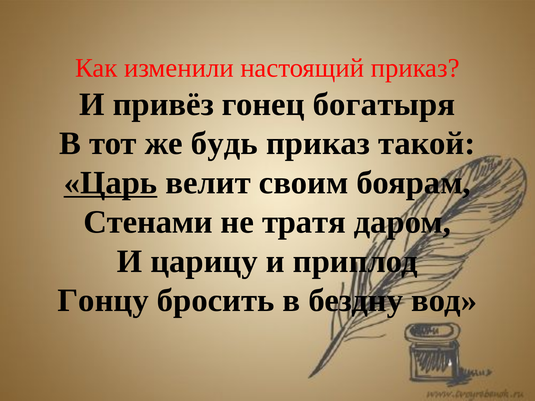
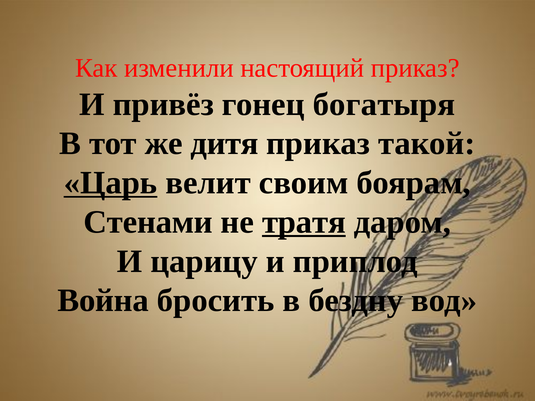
будь: будь -> дитя (225, 144)
тратя underline: none -> present (304, 222)
Гонцу: Гонцу -> Война (103, 301)
